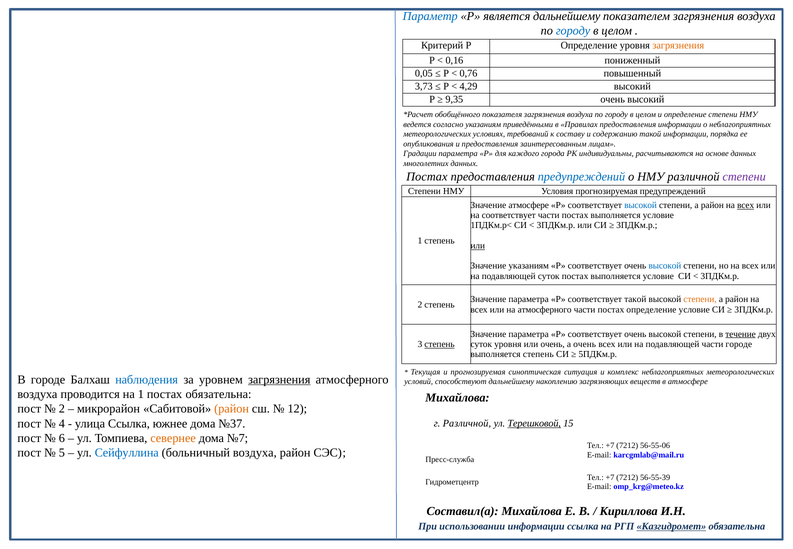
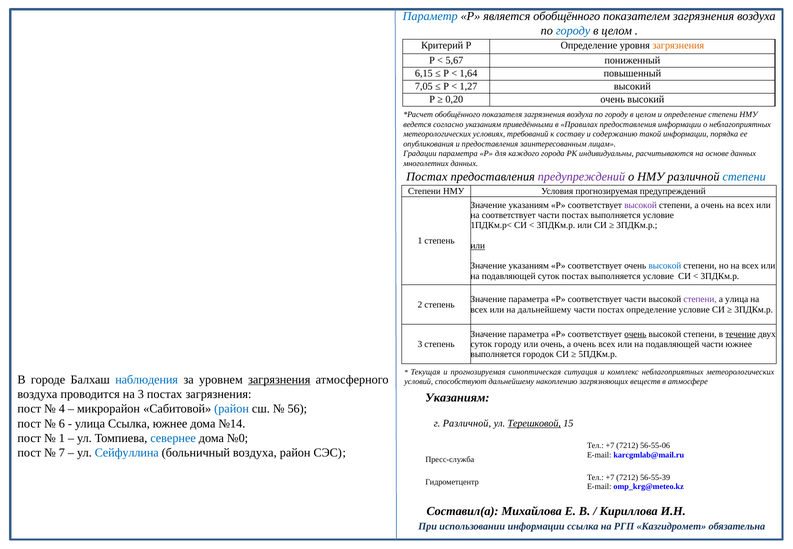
является дальнейшему: дальнейшему -> обобщённого (567, 16)
0,16: 0,16 -> 5,67 (454, 60)
0,05: 0,05 -> 6,15 (424, 73)
0,76: 0,76 -> 1,64 (468, 73)
3,73: 3,73 -> 7,05 (424, 87)
4,29: 4,29 -> 1,27 (468, 87)
9,35: 9,35 -> 0,20 (454, 100)
предупреждений colour: blue -> purple (581, 177)
степени colour: purple -> blue (744, 177)
атмосфере: атмосфере -> указаниям (529, 205)
высокой colour: blue -> purple (641, 205)
район: район -> очень (712, 205)
всех underline: present -> none (746, 205)
Р соответствует такой: такой -> части (635, 299)
степени colour: orange -> purple (700, 299)
район: район -> улица (737, 299)
на атмосферного: атмосферного -> дальнейшему (545, 310)
очень underline: none -> present (635, 334)
степень underline: present -> none (440, 344)
суток уровня: уровня -> городу (508, 344)
части городе: городе -> южнее (739, 344)
выполняется степень: степень -> городок (538, 354)
на 1: 1 -> 3 (141, 394)
постах обязательна: обязательна -> загрязнения (218, 394)
Михайлова: Михайлова -> Указаниям (457, 398)
2: 2 -> 4 (62, 409)
район colour: orange -> blue (232, 409)
12: 12 -> 56 (297, 409)
4: 4 -> 6 (62, 424)
№37: №37 -> №14 (232, 424)
6: 6 -> 1 (62, 438)
севернее colour: orange -> blue (173, 438)
№7: №7 -> №0 (238, 438)
5: 5 -> 7 (62, 453)
Казгидромет underline: present -> none (671, 526)
